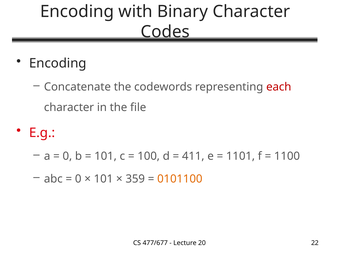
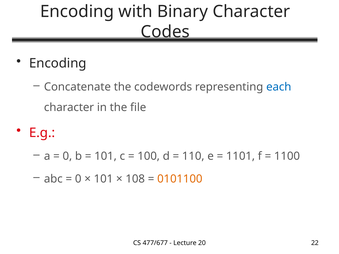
each colour: red -> blue (279, 87)
411: 411 -> 110 (193, 156)
359: 359 -> 108 (135, 179)
